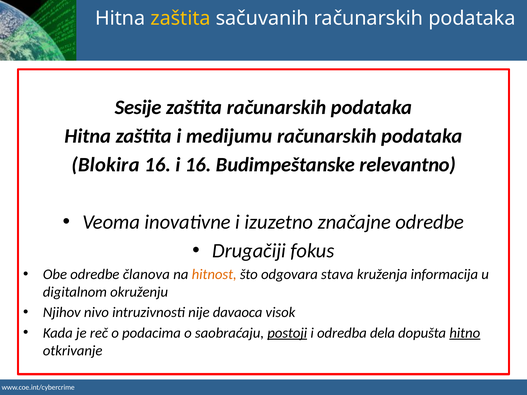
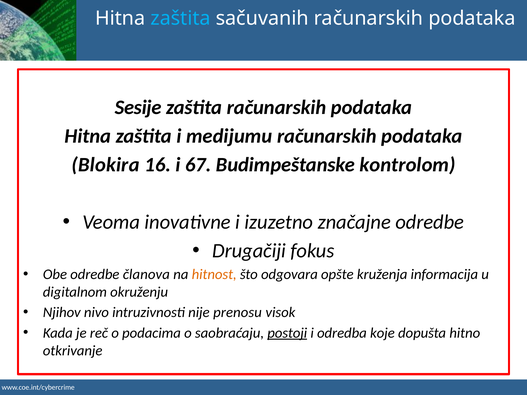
zaštita colour: yellow -> light blue (181, 18)
i 16: 16 -> 67 (198, 165)
relevantno: relevantno -> kontrolom (408, 165)
stava: stava -> opšte (337, 275)
davaoca: davaoca -> prenosu (238, 313)
dela: dela -> koje (382, 333)
hitno underline: present -> none (465, 333)
